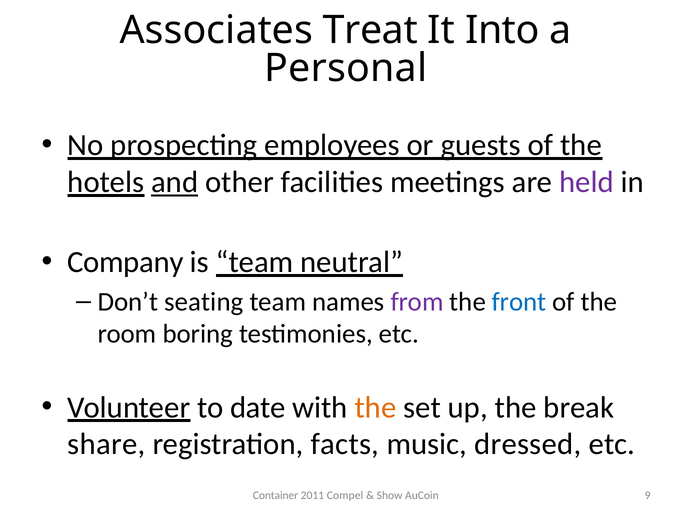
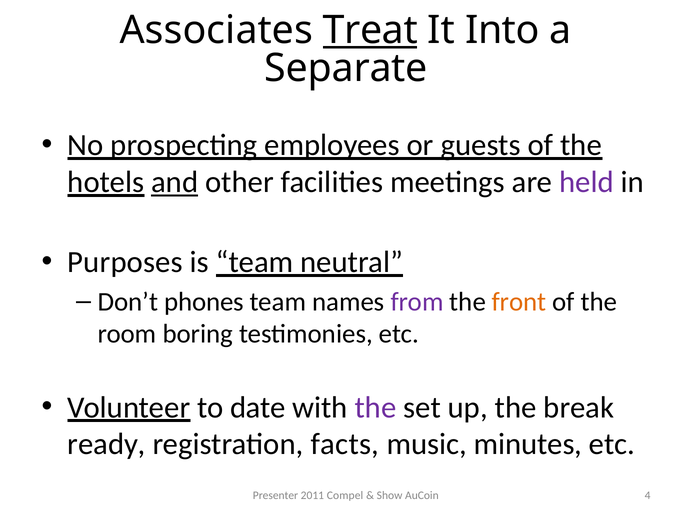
Treat underline: none -> present (370, 30)
Personal: Personal -> Separate (346, 68)
Company: Company -> Purposes (125, 262)
seating: seating -> phones (204, 302)
front colour: blue -> orange (519, 302)
the colour: orange -> purple (375, 407)
share: share -> ready (107, 444)
dressed: dressed -> minutes (528, 444)
Container: Container -> Presenter (275, 496)
9: 9 -> 4 (648, 496)
